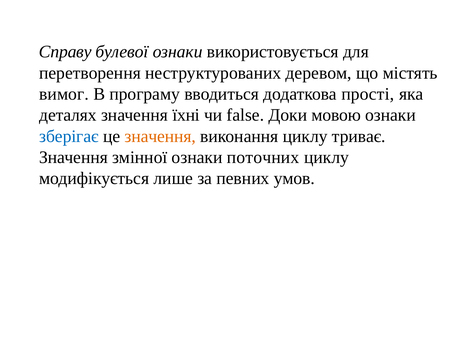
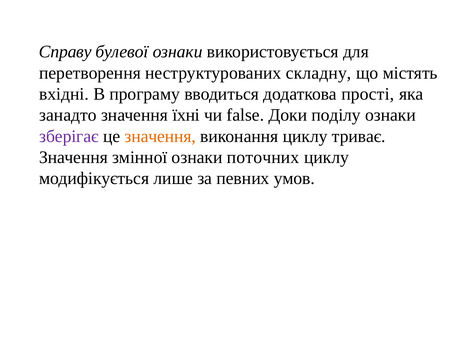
деревом: деревом -> складну (319, 73)
вимог: вимог -> вхідні (64, 94)
деталях: деталях -> занадто (68, 115)
мовою: мовою -> поділу (336, 115)
зберігає colour: blue -> purple (69, 136)
